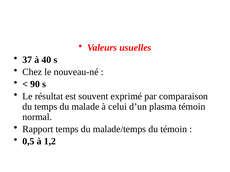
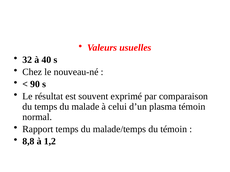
37: 37 -> 32 (27, 60)
0,5: 0,5 -> 8,8 (28, 142)
